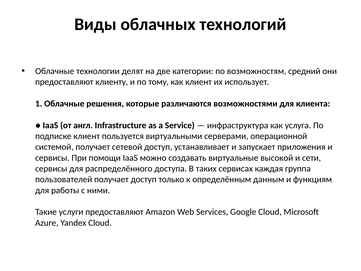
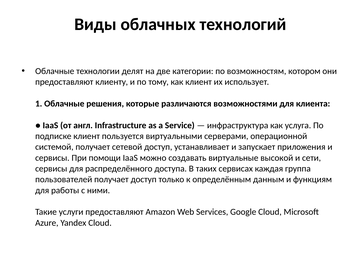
средний: средний -> котором (304, 71)
